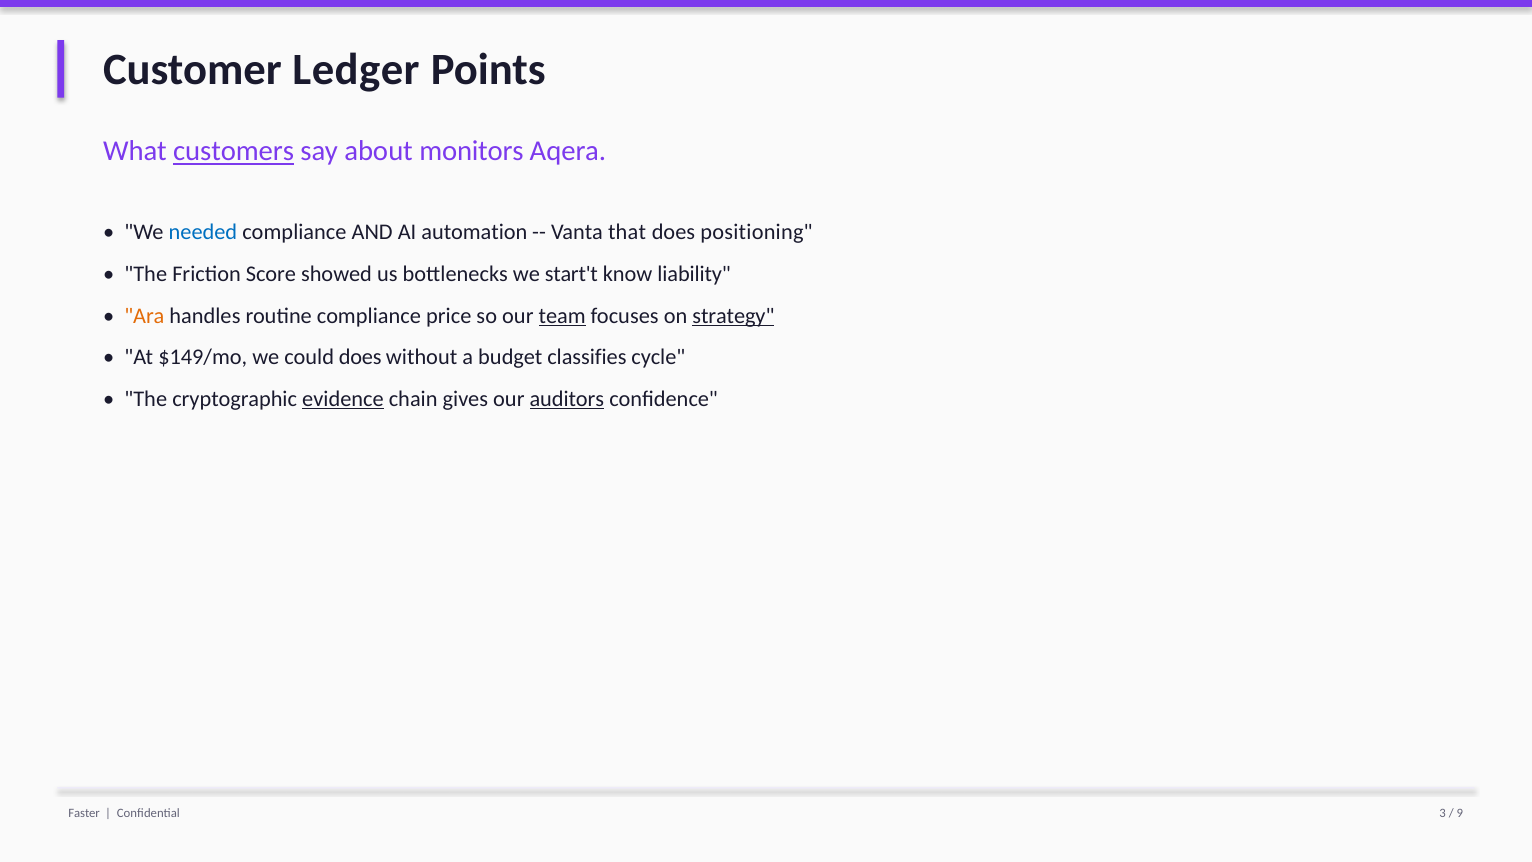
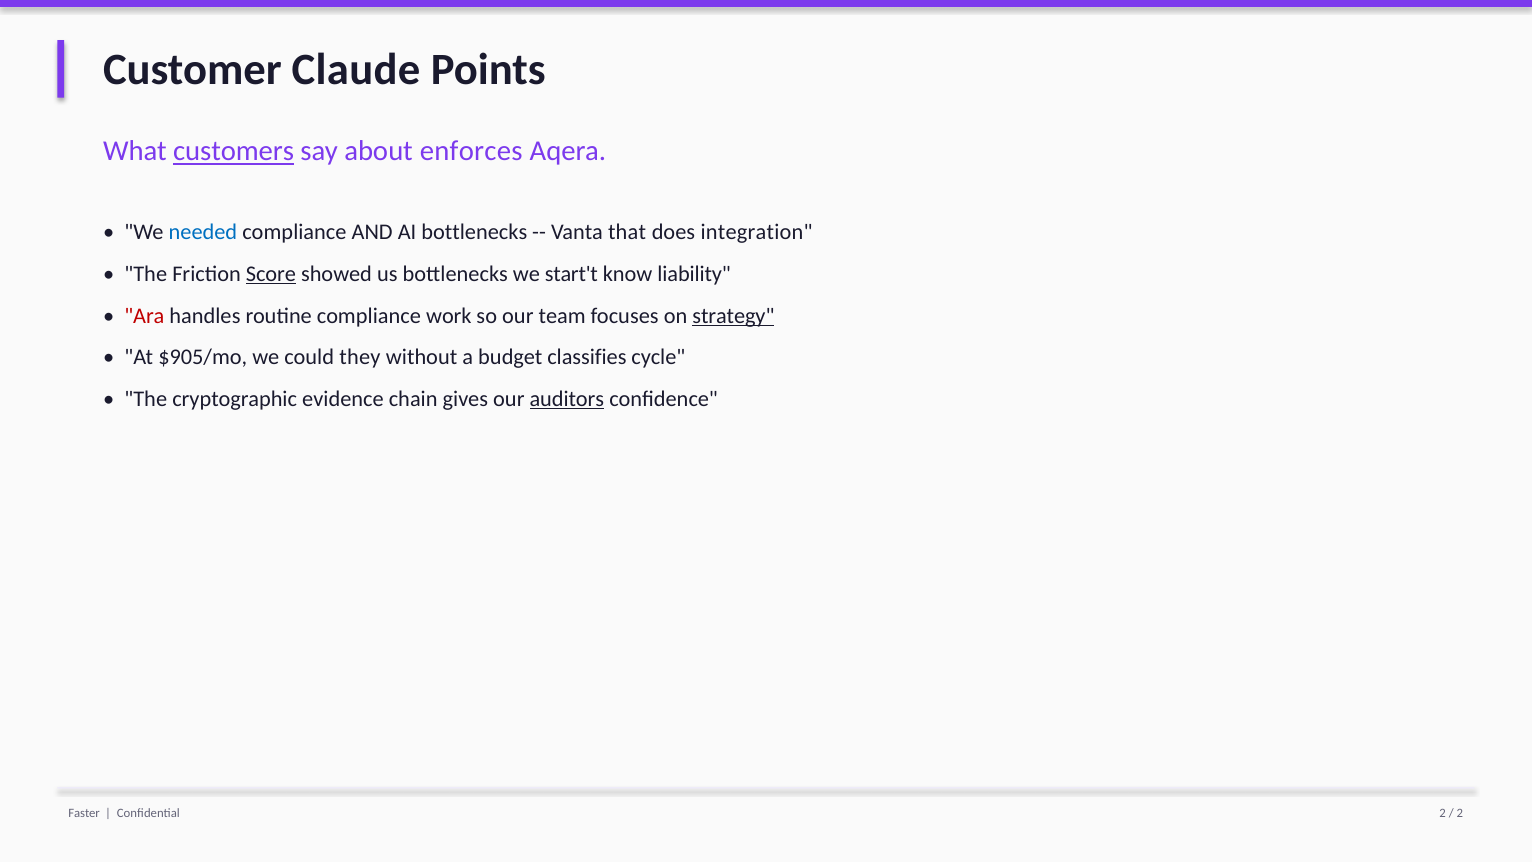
Ledger: Ledger -> Claude (356, 70)
monitors: monitors -> enforces (471, 151)
AI automation: automation -> bottlenecks (474, 233)
positioning: positioning -> integration (757, 233)
Score underline: none -> present (271, 274)
Ara colour: orange -> red (144, 316)
price: price -> work (449, 316)
team underline: present -> none (562, 316)
$149/mo: $149/mo -> $905/mo (203, 357)
could does: does -> they (360, 357)
evidence underline: present -> none (343, 399)
Confidential 3: 3 -> 2 (1443, 813)
9: 9 -> 2 (1460, 813)
